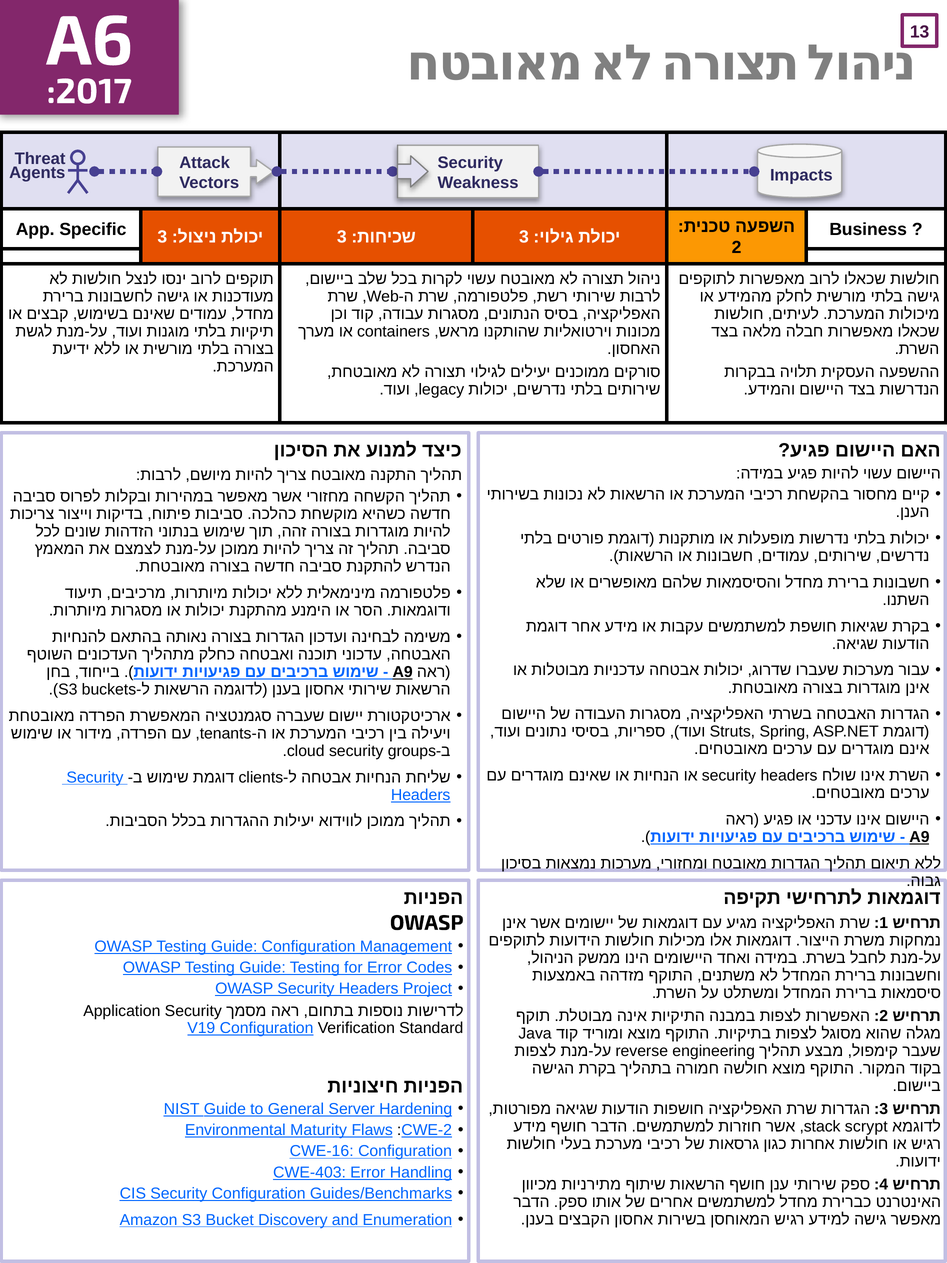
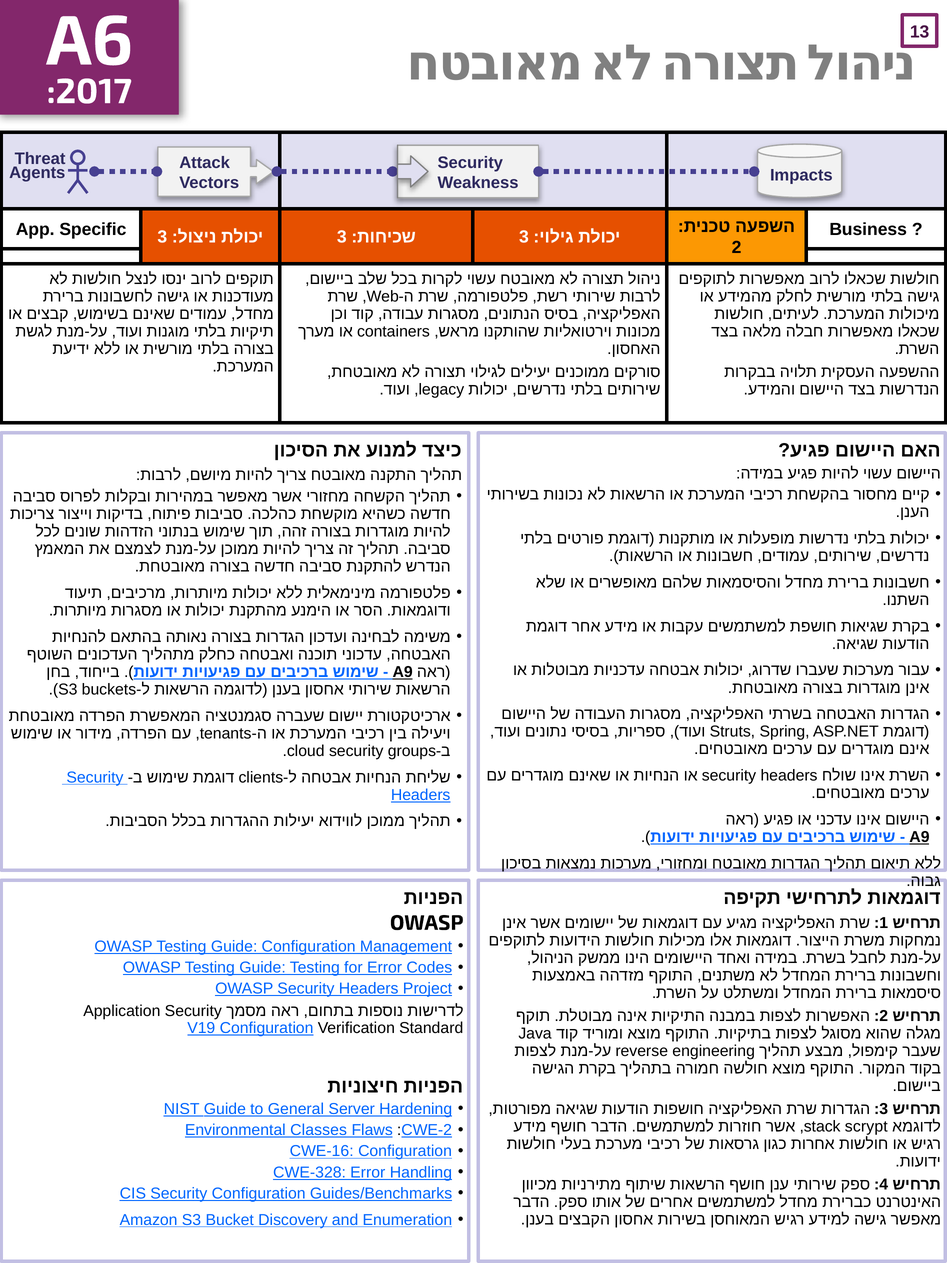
Maturity: Maturity -> Classes (319, 1130)
CWE-403: CWE-403 -> CWE-328 (310, 1172)
